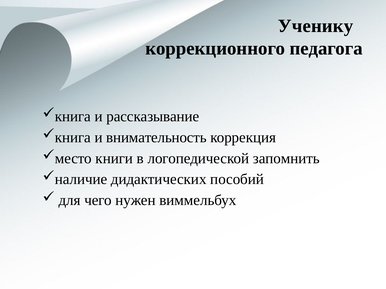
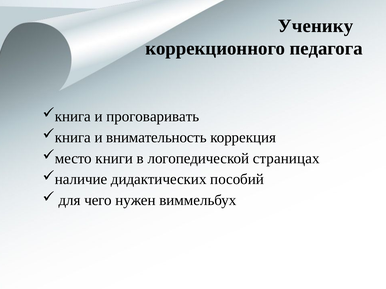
рассказывание: рассказывание -> проговаривать (153, 117)
запомнить: запомнить -> страницах (286, 159)
